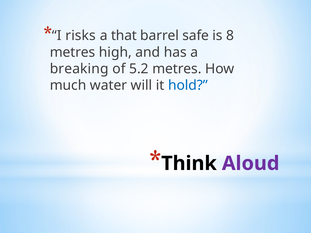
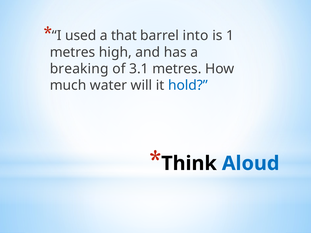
risks: risks -> used (81, 36)
safe: safe -> into (196, 36)
8: 8 -> 1 (230, 36)
5.2: 5.2 -> 3.1 (139, 69)
Aloud colour: purple -> blue (251, 164)
